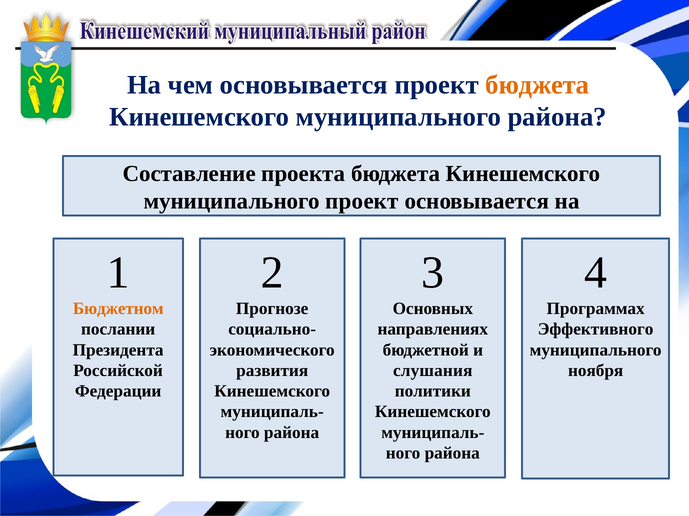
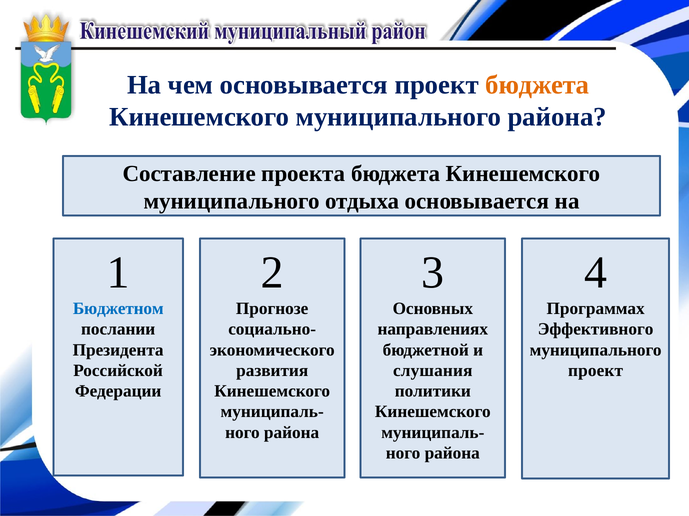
муниципального проект: проект -> отдыха (362, 201)
Бюджетном colour: orange -> blue (118, 309)
ноября: ноября -> проект (596, 371)
